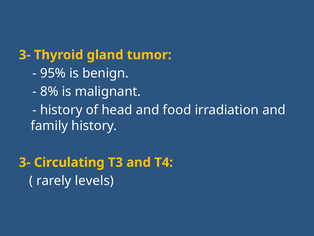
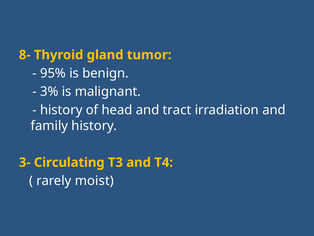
3-: 3- -> 8- (25, 55)
8%: 8% -> 3% (49, 91)
food: food -> tract (177, 110)
levels: levels -> moist (94, 180)
